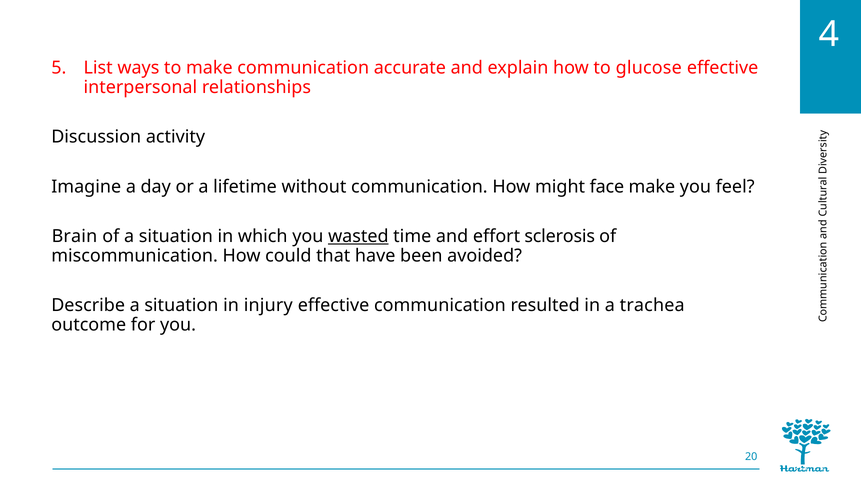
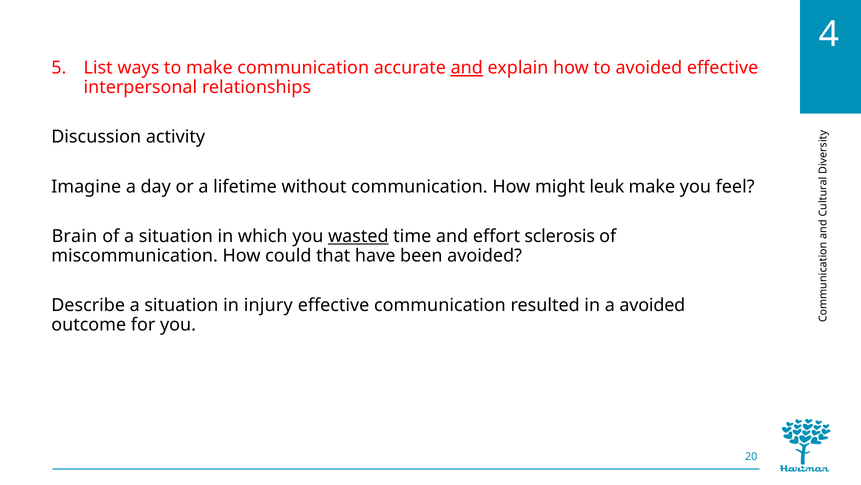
and underline: none -> present (467, 68)
to glucose: glucose -> avoided (649, 68)
face: face -> leuk (607, 186)
a trachea: trachea -> avoided (652, 305)
